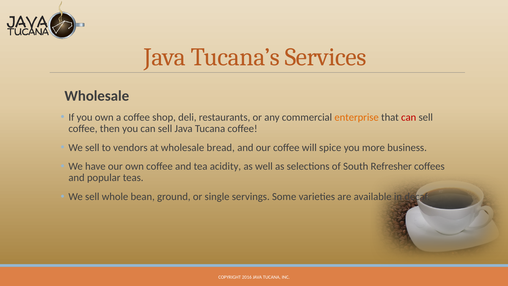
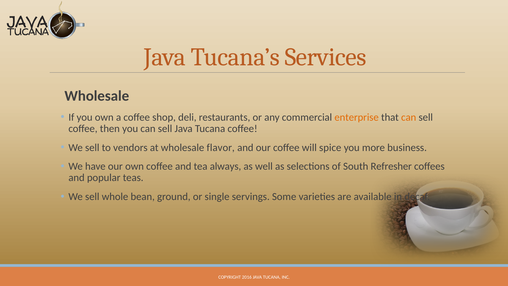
can colour: red -> orange (409, 117)
bread: bread -> flavor (221, 147)
acidity: acidity -> always (226, 166)
